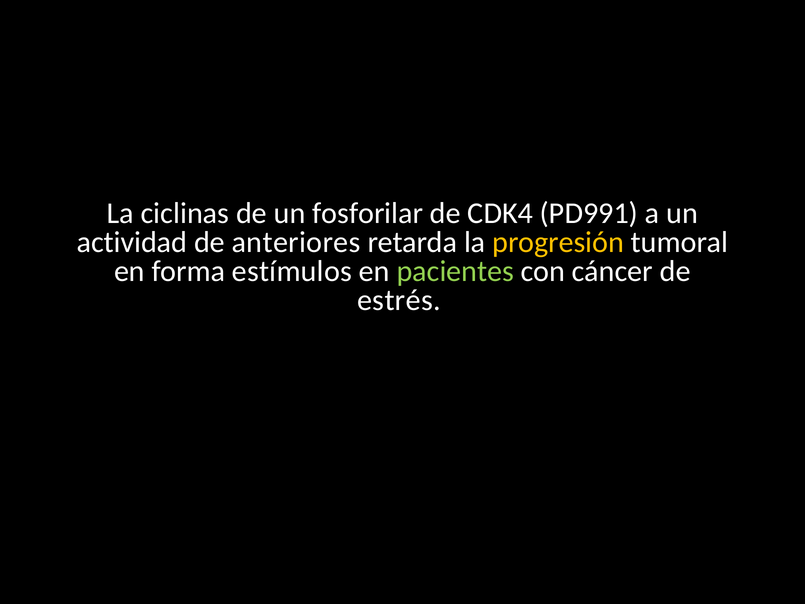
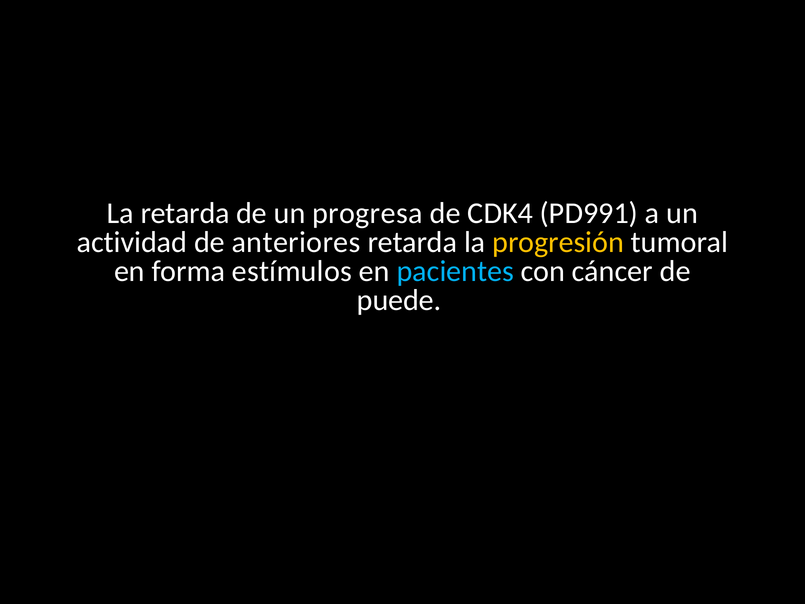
La ciclinas: ciclinas -> retarda (185, 213)
fosforilar: fosforilar -> progresa (367, 213)
pacientes colour: light green -> light blue (455, 271)
estrés: estrés -> puede (399, 300)
